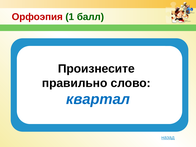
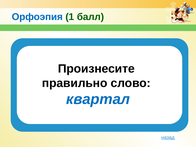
Орфоэпия colour: red -> blue (37, 17)
